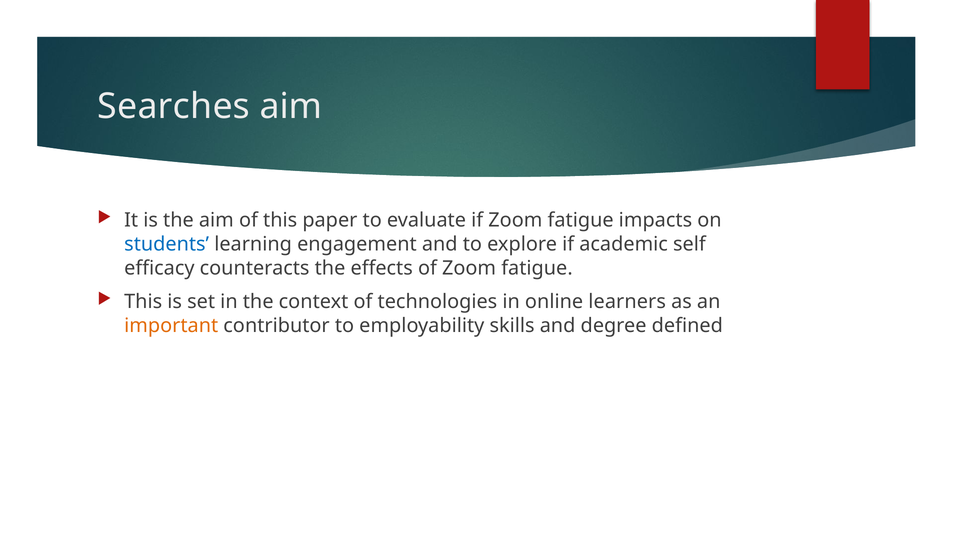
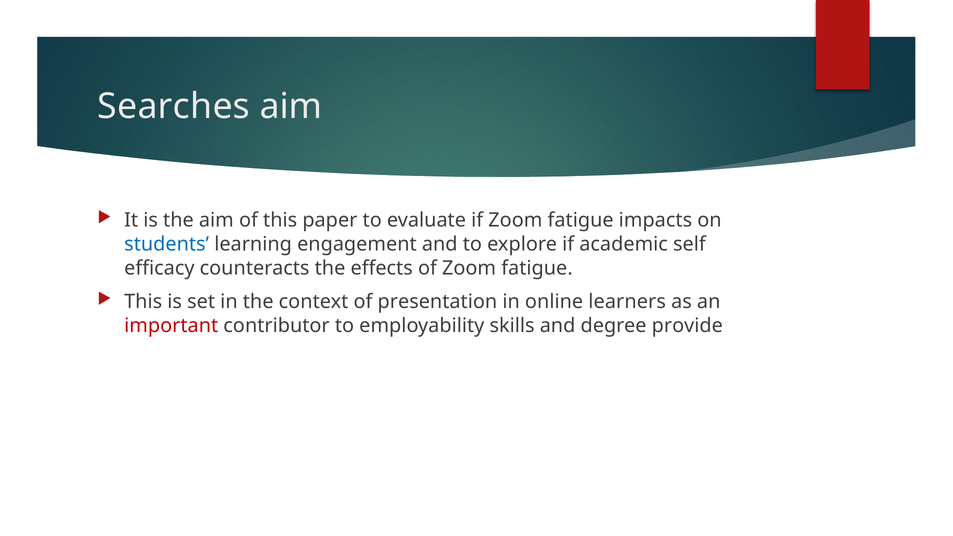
technologies: technologies -> presentation (437, 302)
important colour: orange -> red (171, 326)
defined: defined -> provide (687, 326)
